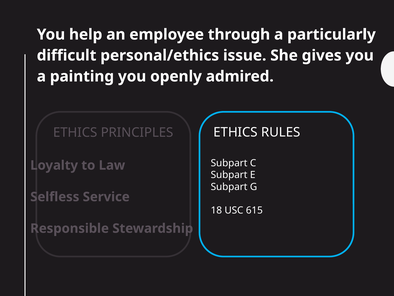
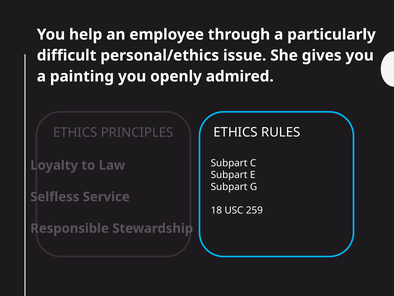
615: 615 -> 259 (254, 210)
